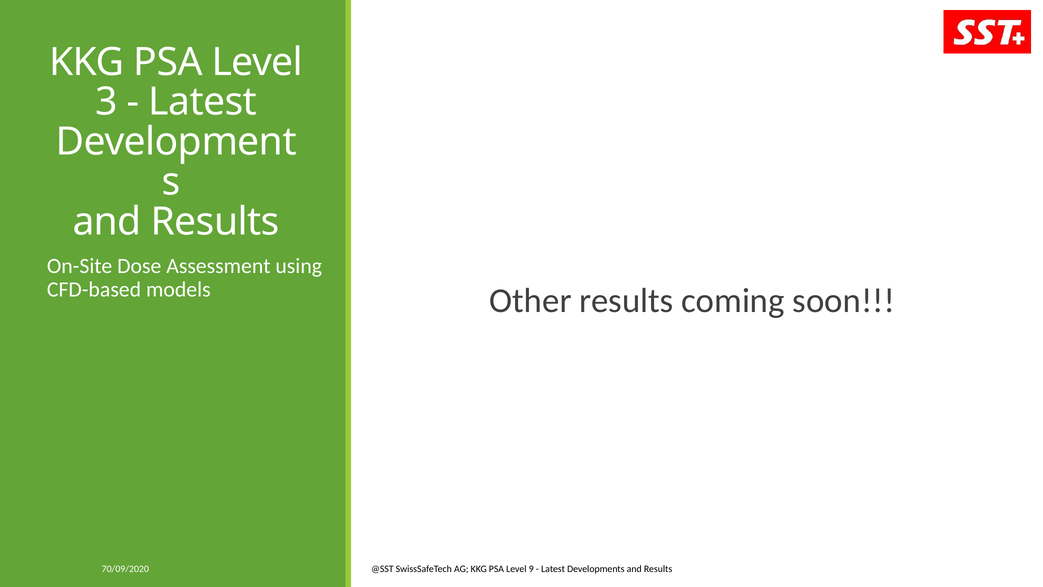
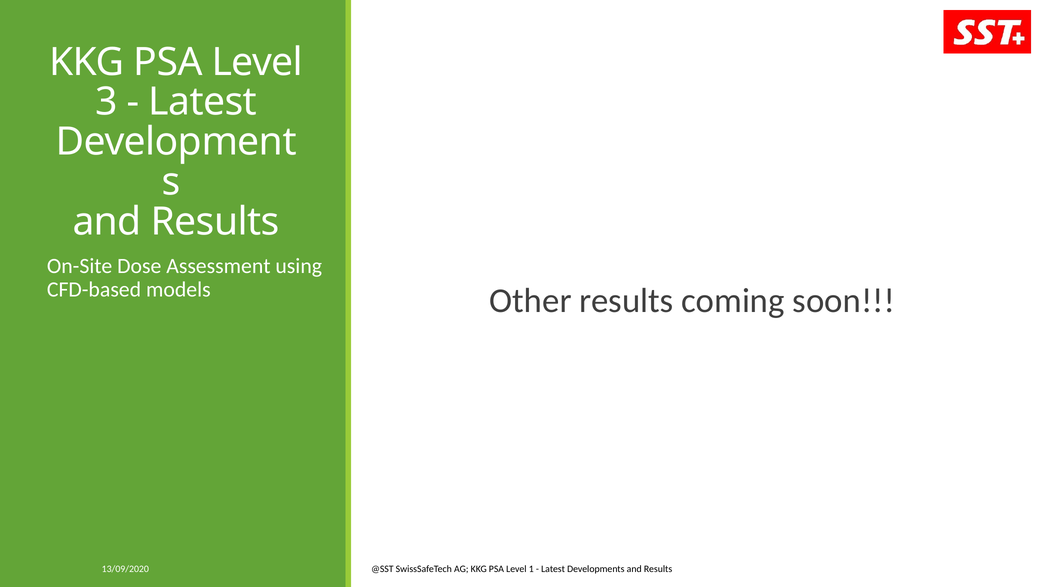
70/09/2020: 70/09/2020 -> 13/09/2020 (125, 569)
9: 9 -> 1 (531, 569)
